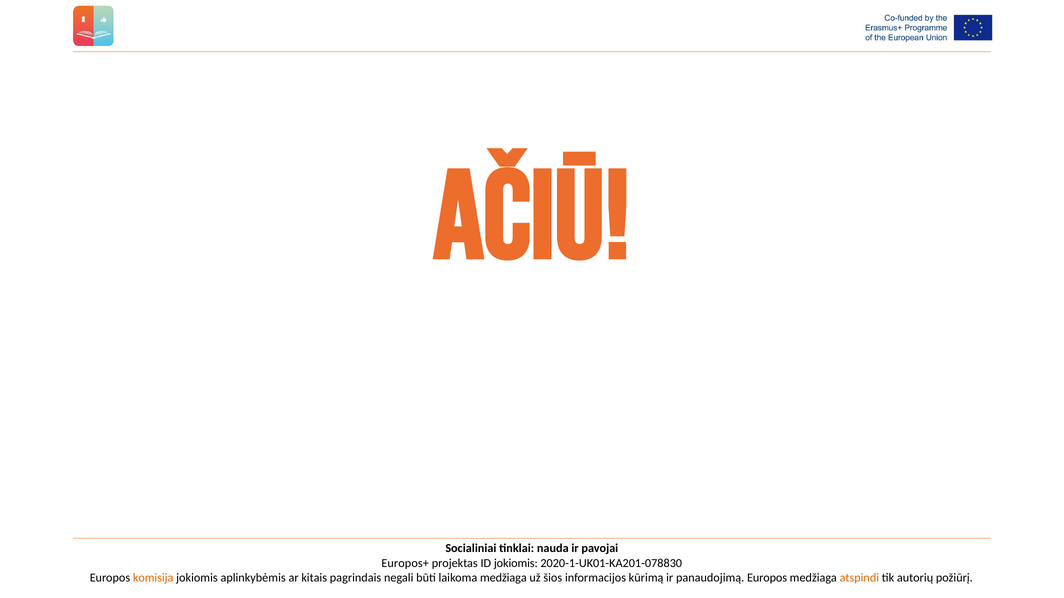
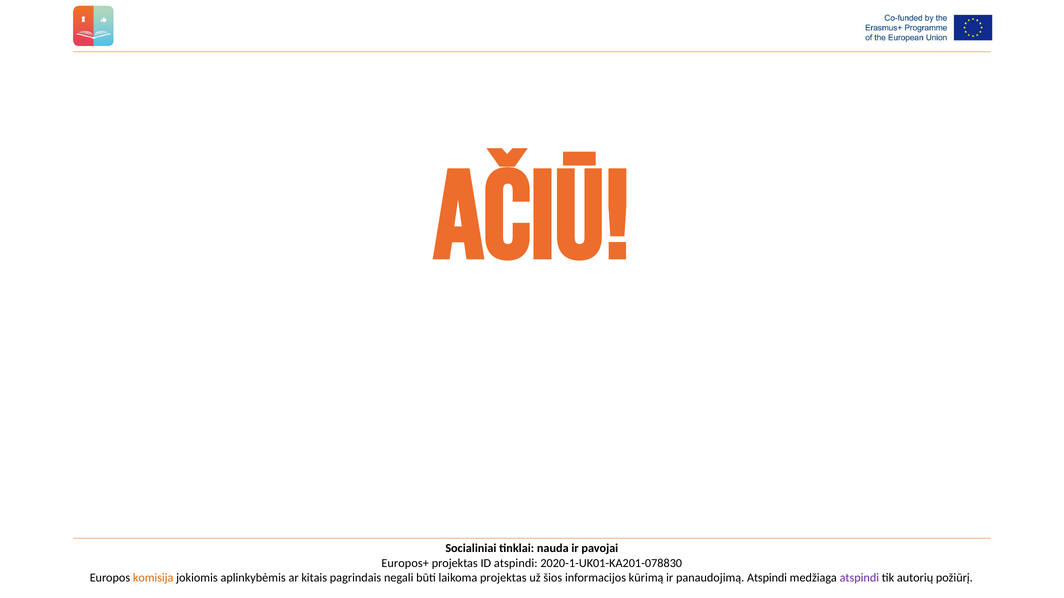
ID jokiomis: jokiomis -> atspindi (516, 563)
laikoma medžiaga: medžiaga -> projektas (503, 578)
panaudojimą Europos: Europos -> Atspindi (767, 578)
atspindi colour: orange -> purple (859, 578)
